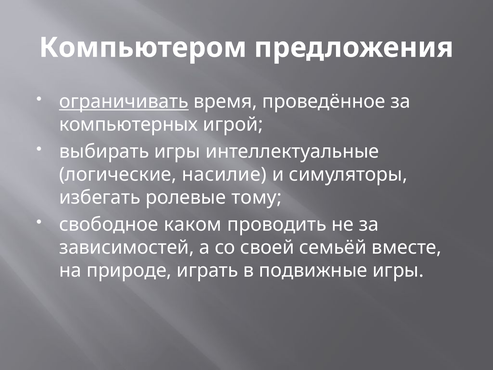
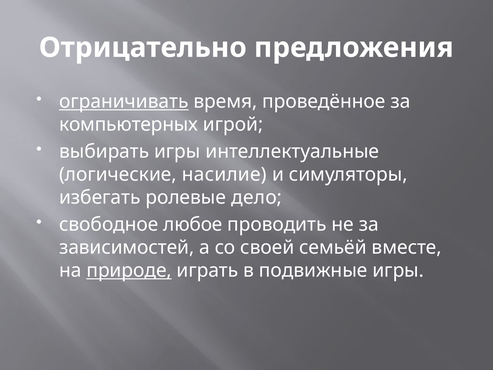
Компьютером: Компьютером -> Отрицательно (143, 48)
тому: тому -> дело (257, 197)
каком: каком -> любое (193, 224)
природе underline: none -> present (129, 270)
